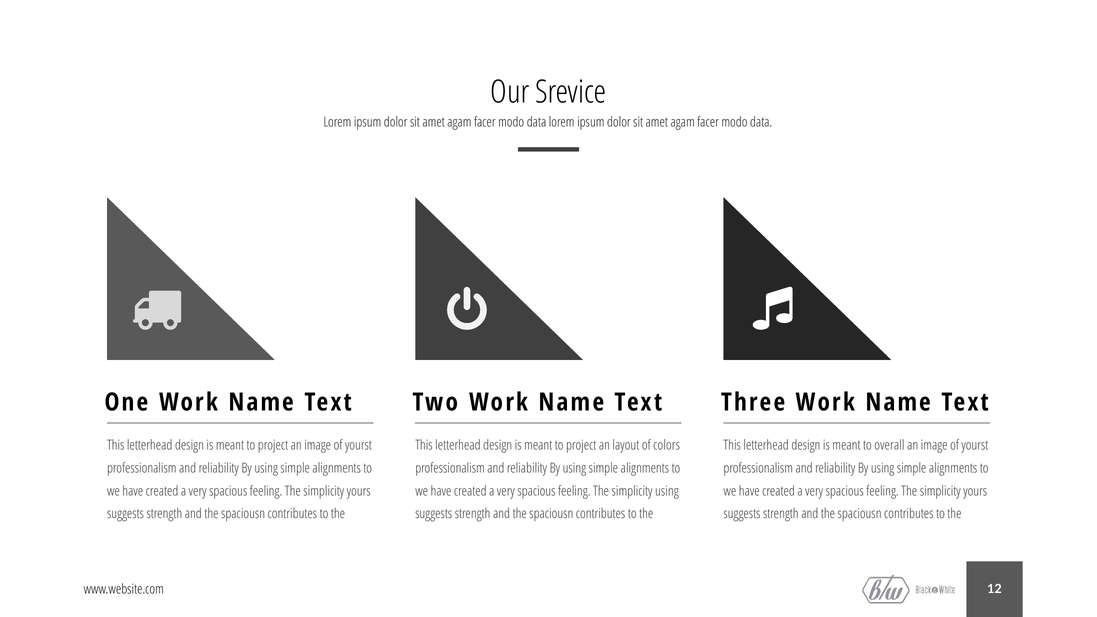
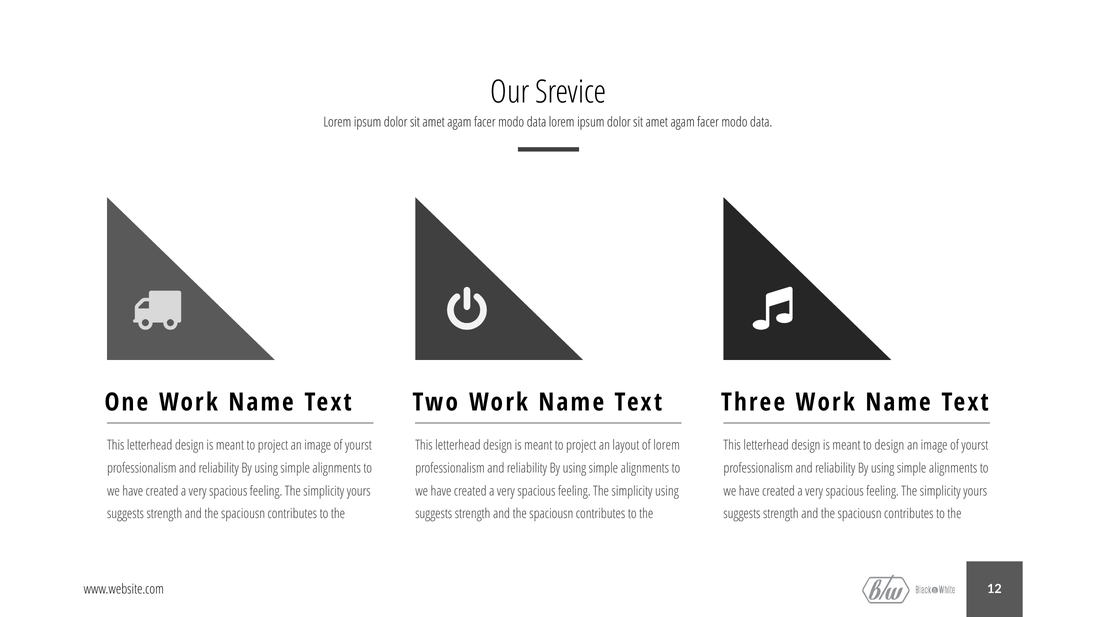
of colors: colors -> lorem (667, 445)
to overall: overall -> design (889, 445)
